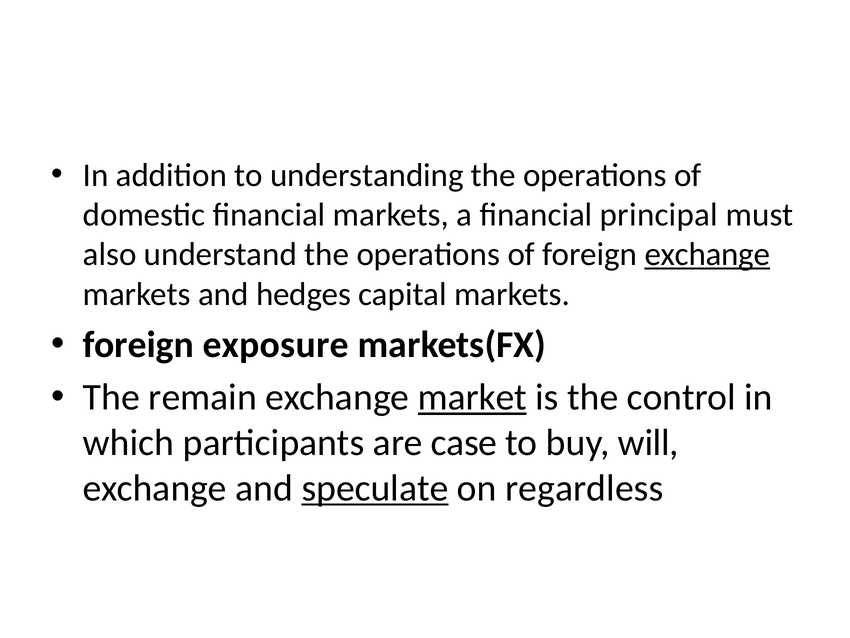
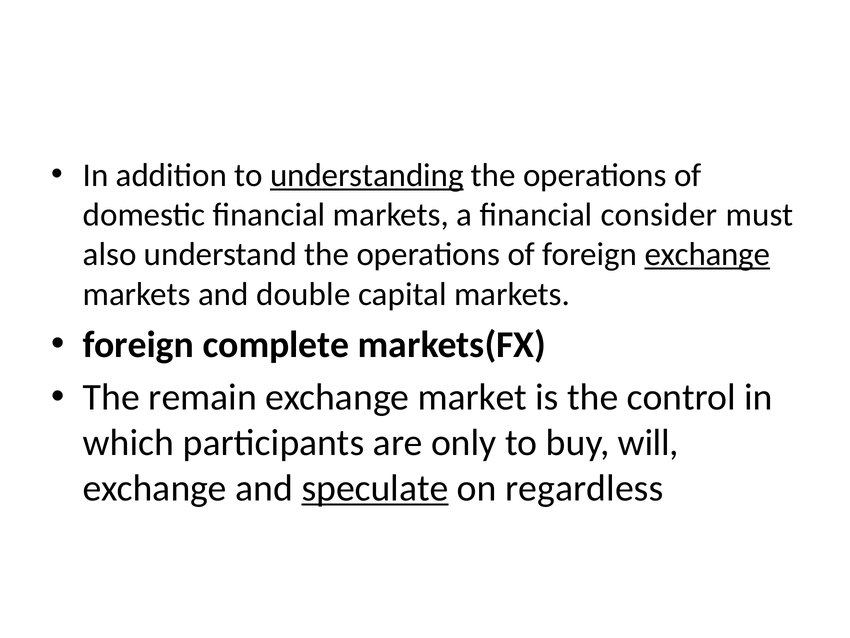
understanding underline: none -> present (367, 175)
principal: principal -> consider (659, 215)
hedges: hedges -> double (303, 294)
exposure: exposure -> complete (276, 344)
market underline: present -> none (472, 397)
case: case -> only (464, 443)
